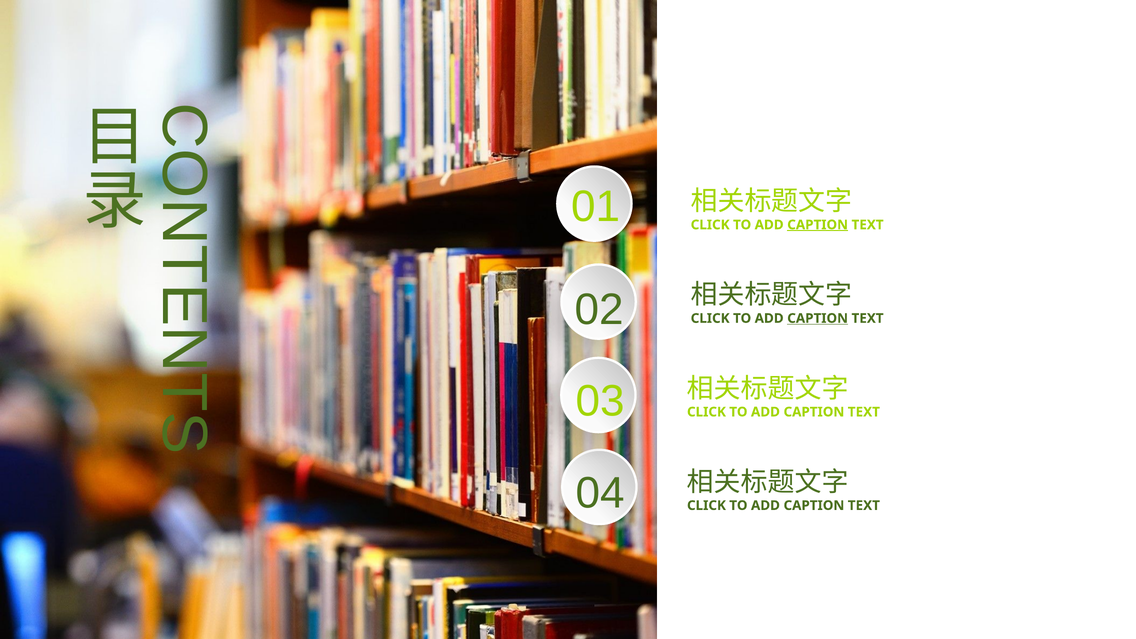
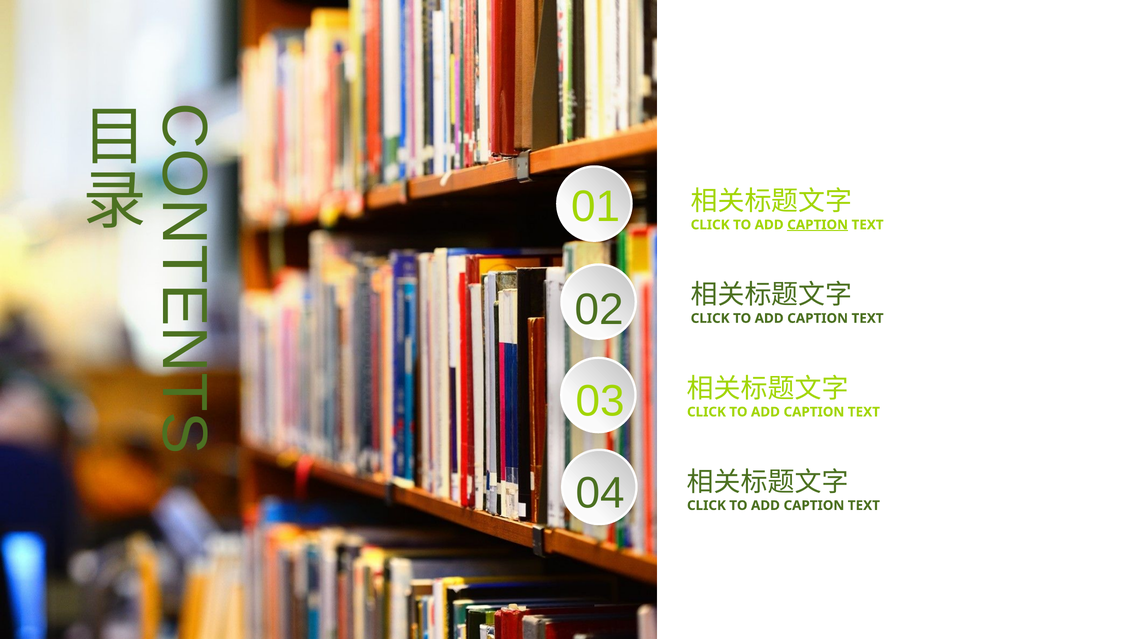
CAPTION underline: present -> none (818, 318)
